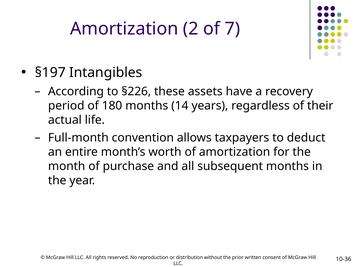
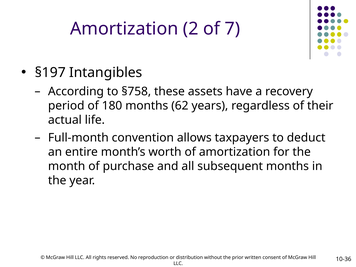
§226: §226 -> §758 (136, 91)
14: 14 -> 62 (180, 106)
